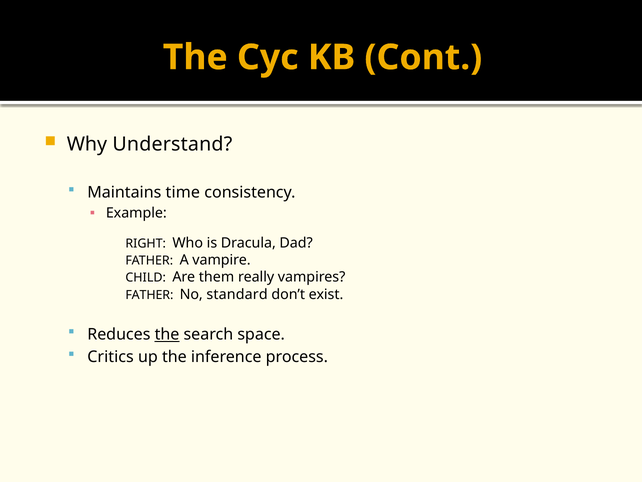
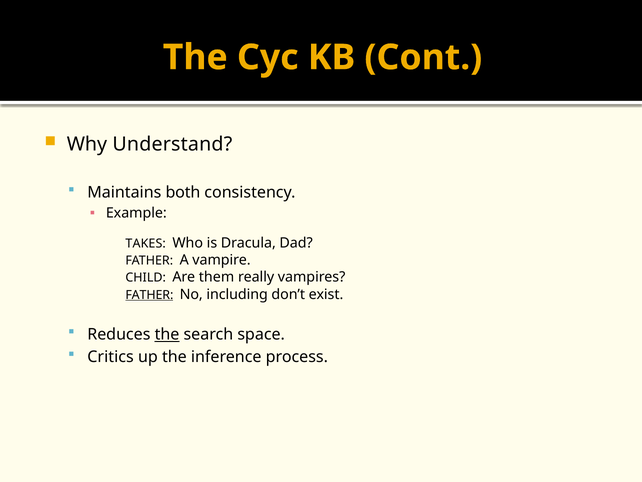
time: time -> both (183, 192)
RIGHT: RIGHT -> TAKES (146, 243)
FATHER underline: none -> present (149, 295)
standard: standard -> including (237, 294)
